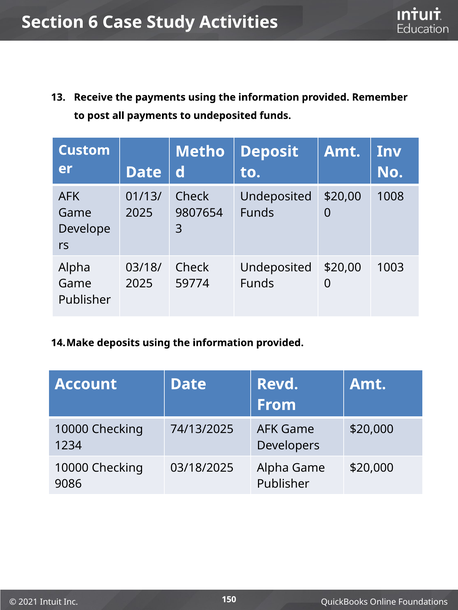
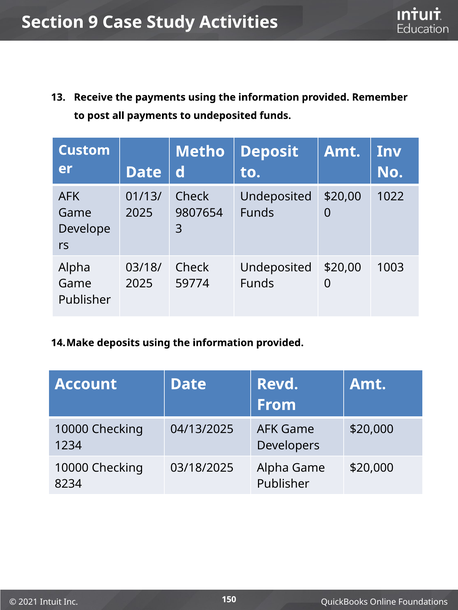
6: 6 -> 9 (93, 22)
1008: 1008 -> 1022 (390, 197)
74/13/2025: 74/13/2025 -> 04/13/2025 (202, 430)
9086: 9086 -> 8234 (68, 484)
